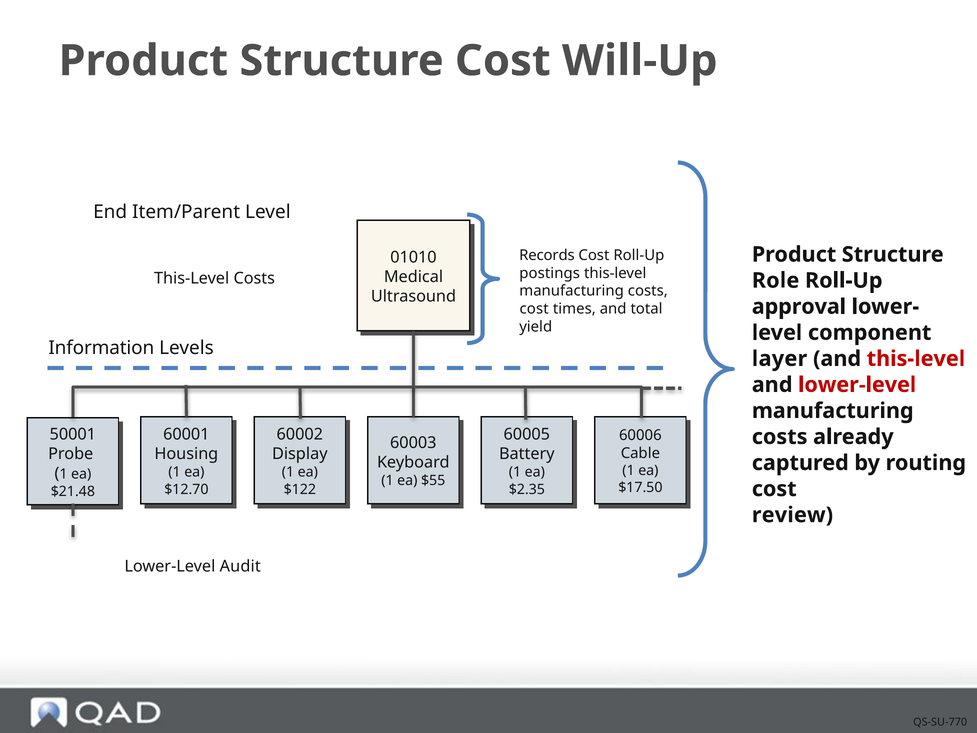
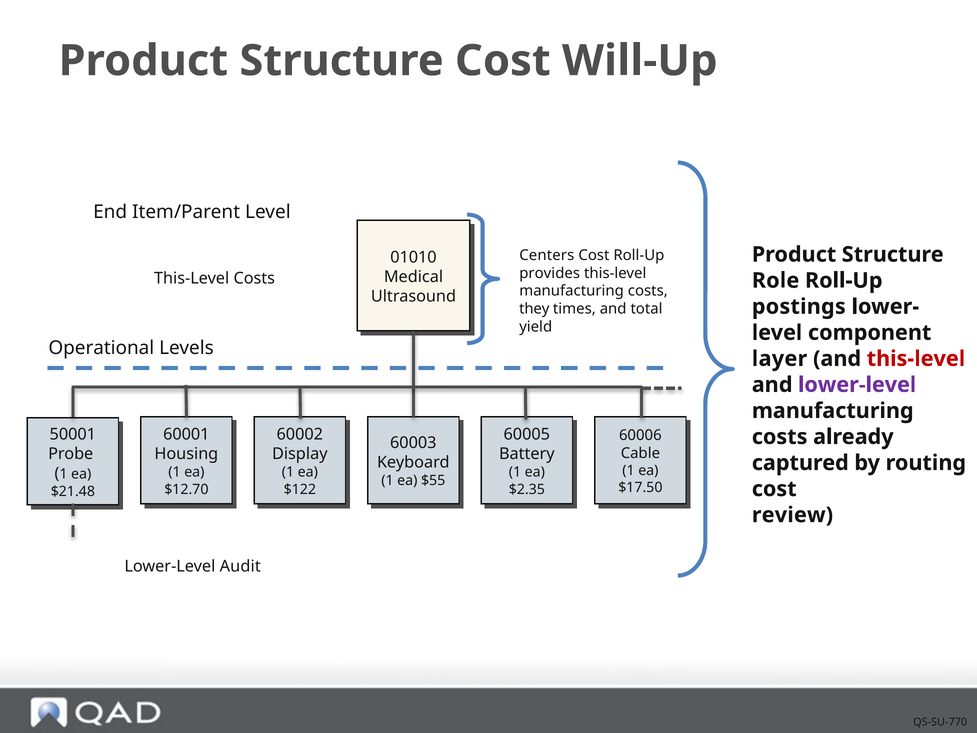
Records: Records -> Centers (547, 255)
postings: postings -> provides (550, 273)
approval: approval -> postings (799, 307)
cost: cost -> they (534, 309)
Information: Information -> Operational (101, 348)
lower-level colour: red -> purple (857, 385)
